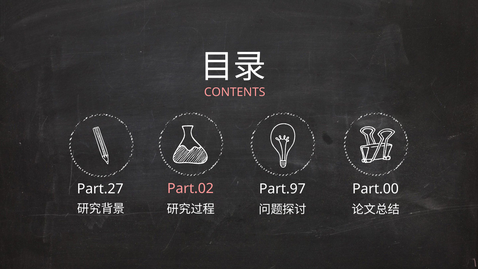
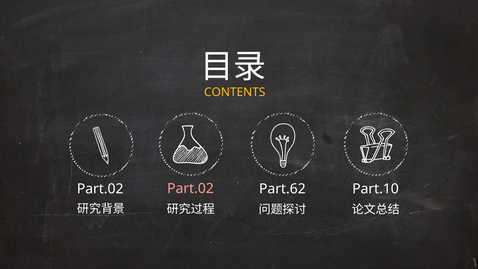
CONTENTS colour: pink -> yellow (235, 92)
Part.97: Part.97 -> Part.62 (282, 189)
Part.27: Part.27 -> Part.02 (100, 189)
Part.00: Part.00 -> Part.10 (375, 189)
